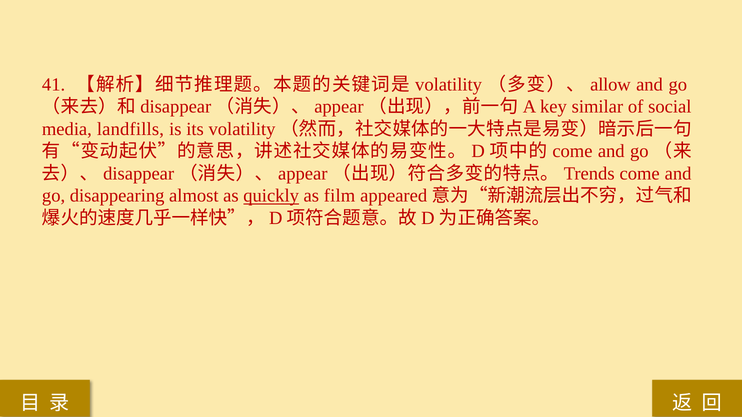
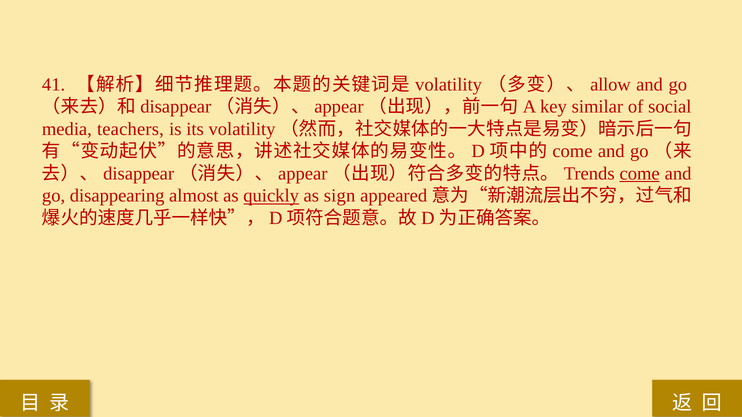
landfills: landfills -> teachers (130, 129)
come underline: none -> present (640, 174)
film: film -> sign (340, 196)
